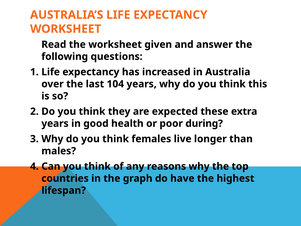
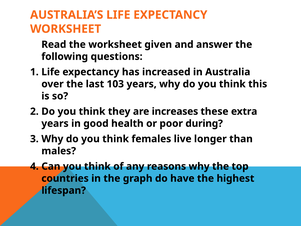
104: 104 -> 103 (115, 84)
expected: expected -> increases (175, 111)
